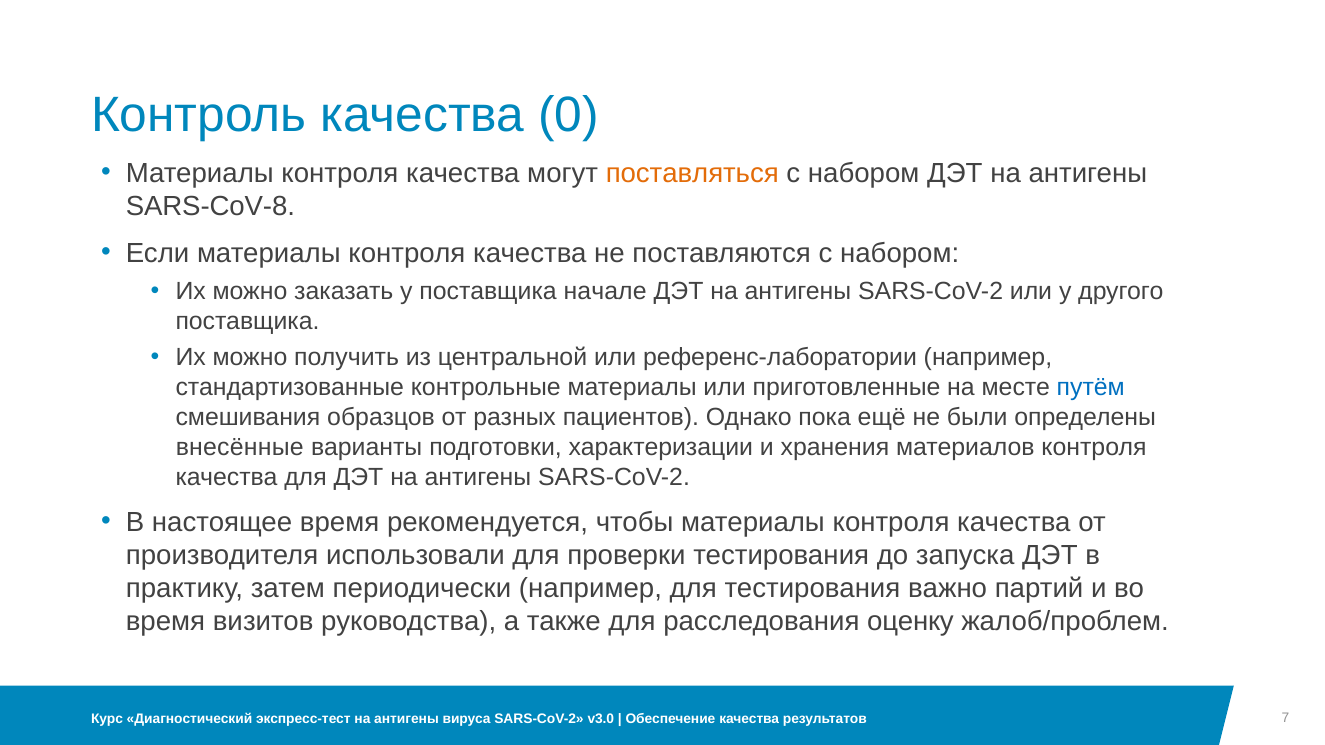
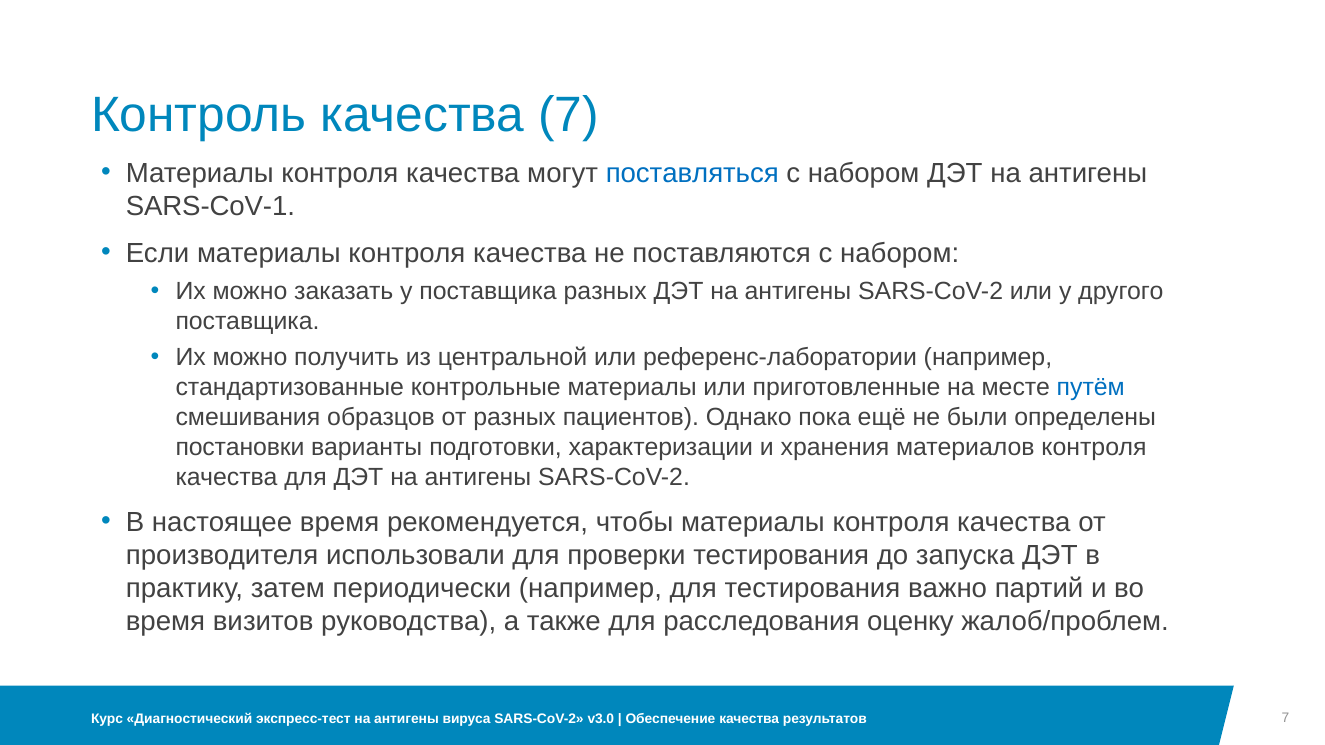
качества 0: 0 -> 7 (569, 115)
поставляться colour: orange -> blue (692, 173)
SARS-CoV-8: SARS-CoV-8 -> SARS-CoV-1 (210, 206)
поставщика начале: начале -> разных (605, 291)
внесённые: внесённые -> постановки (240, 447)
